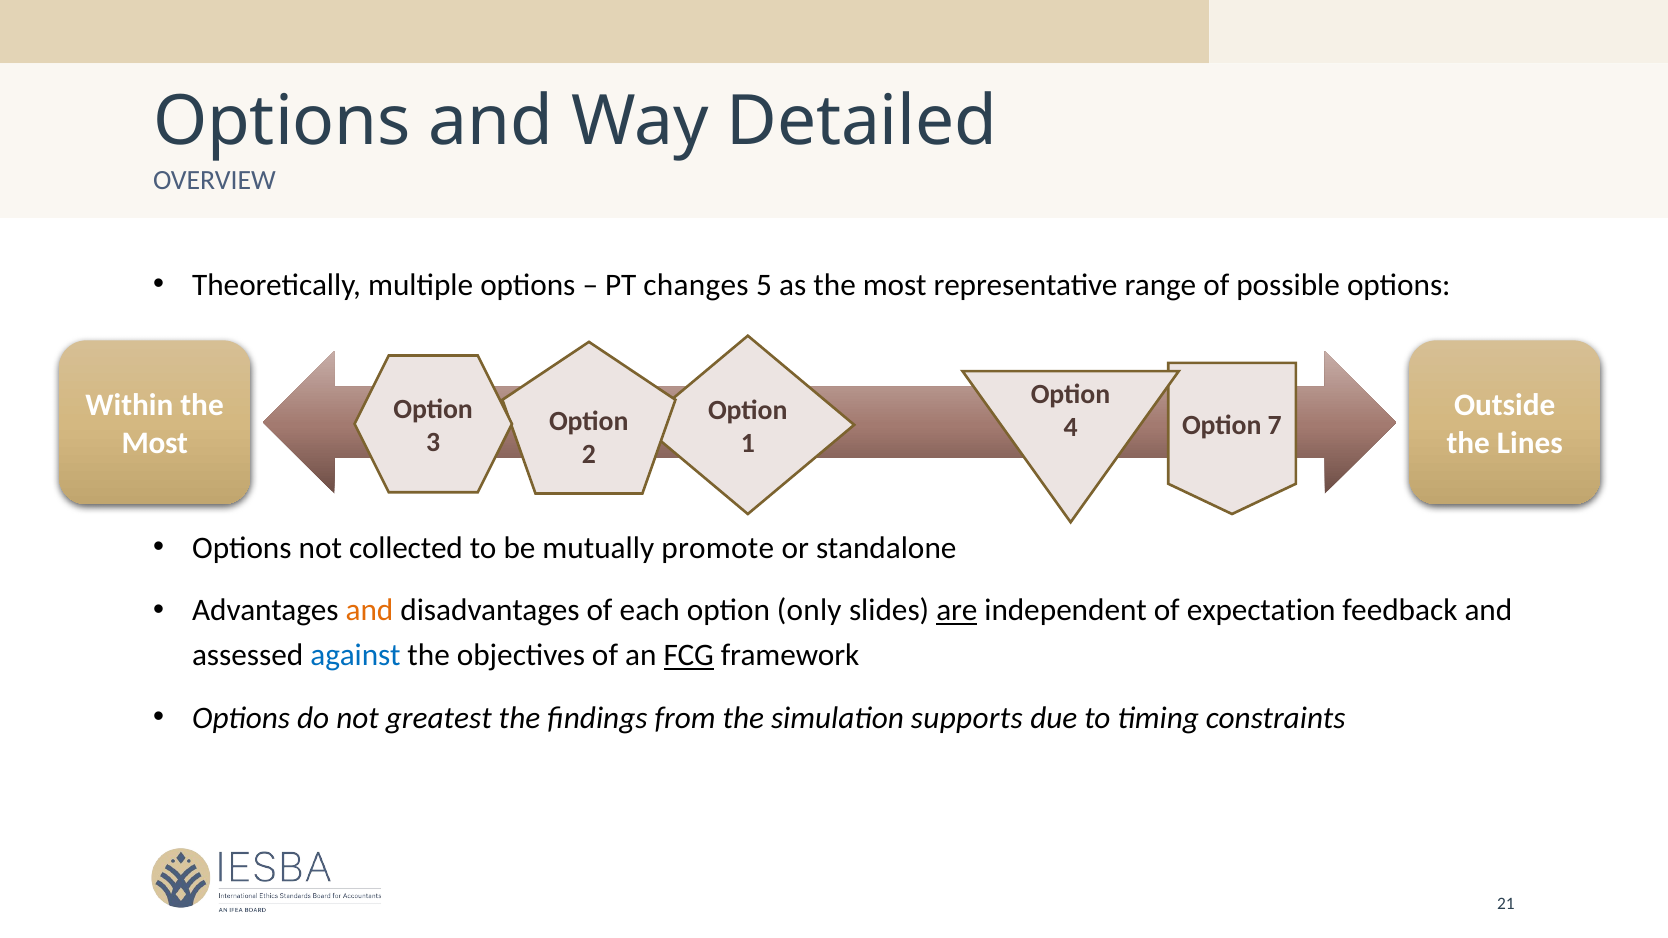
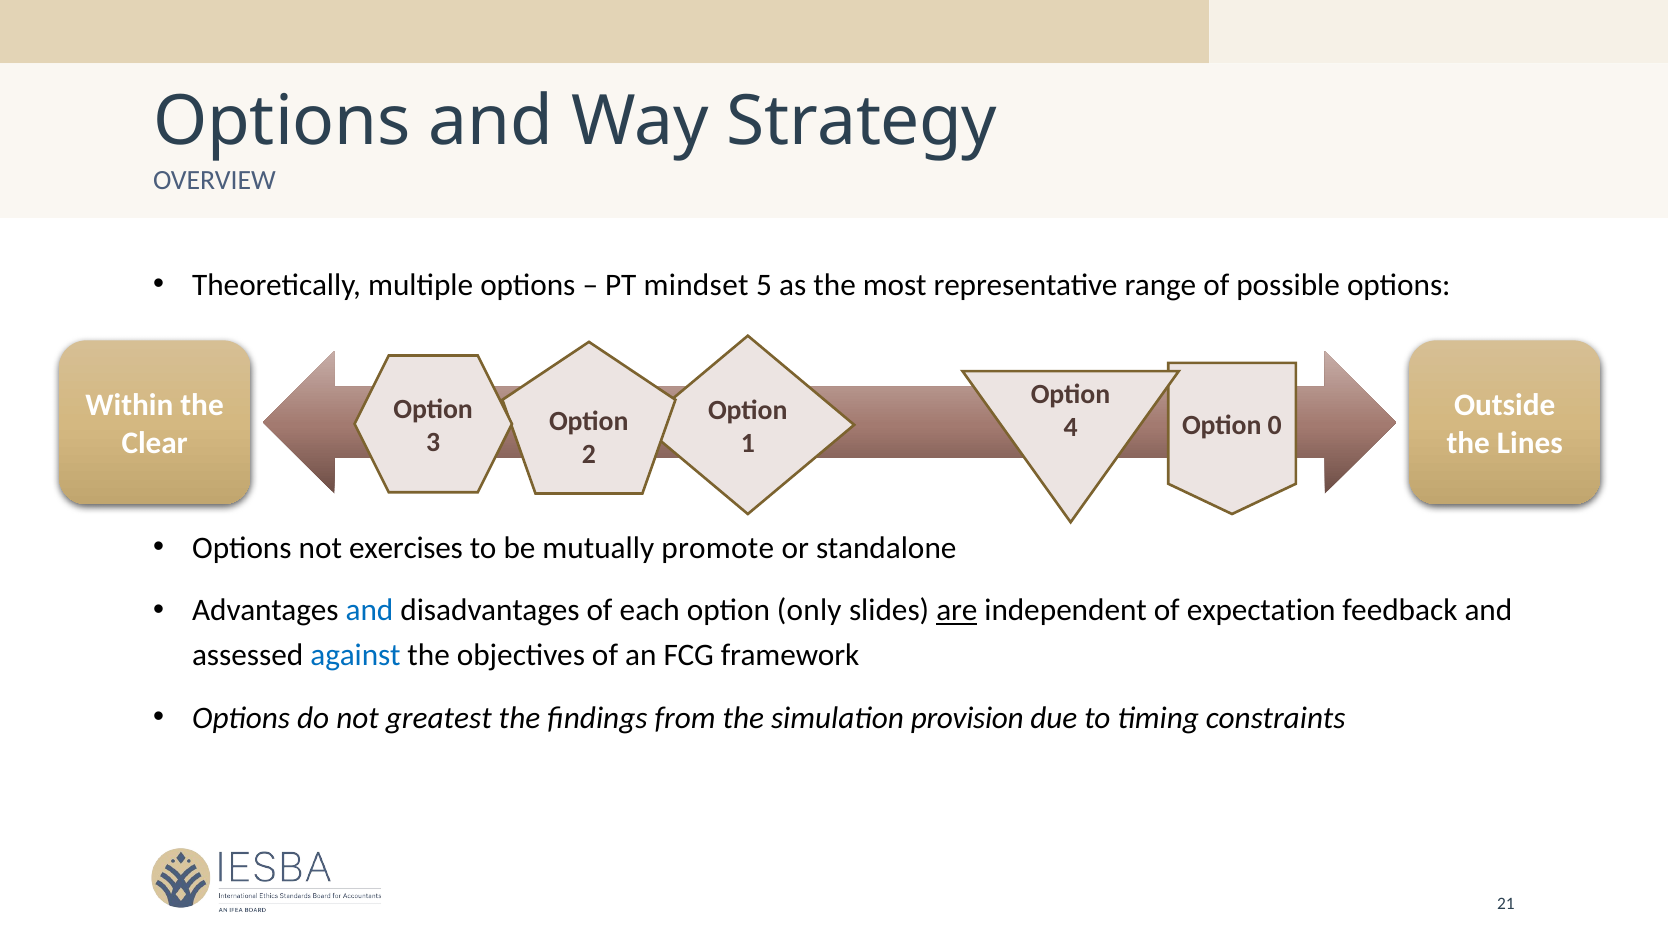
Detailed: Detailed -> Strategy (862, 122)
changes: changes -> mindset (696, 285)
7: 7 -> 0 (1275, 425)
Most: Most -> Clear (155, 443)
collected: collected -> exercises (406, 548)
and colour: orange -> blue (369, 611)
FCG underline: present -> none (689, 656)
supports: supports -> provision (967, 718)
